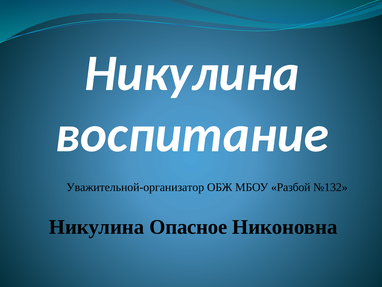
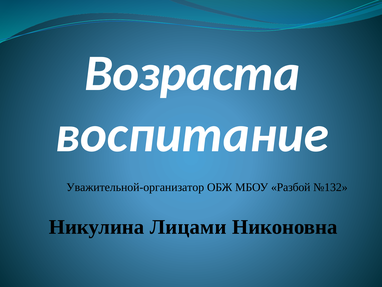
Никулина: Никулина -> Возраста (192, 73)
Опасное: Опасное -> Лицами (188, 227)
